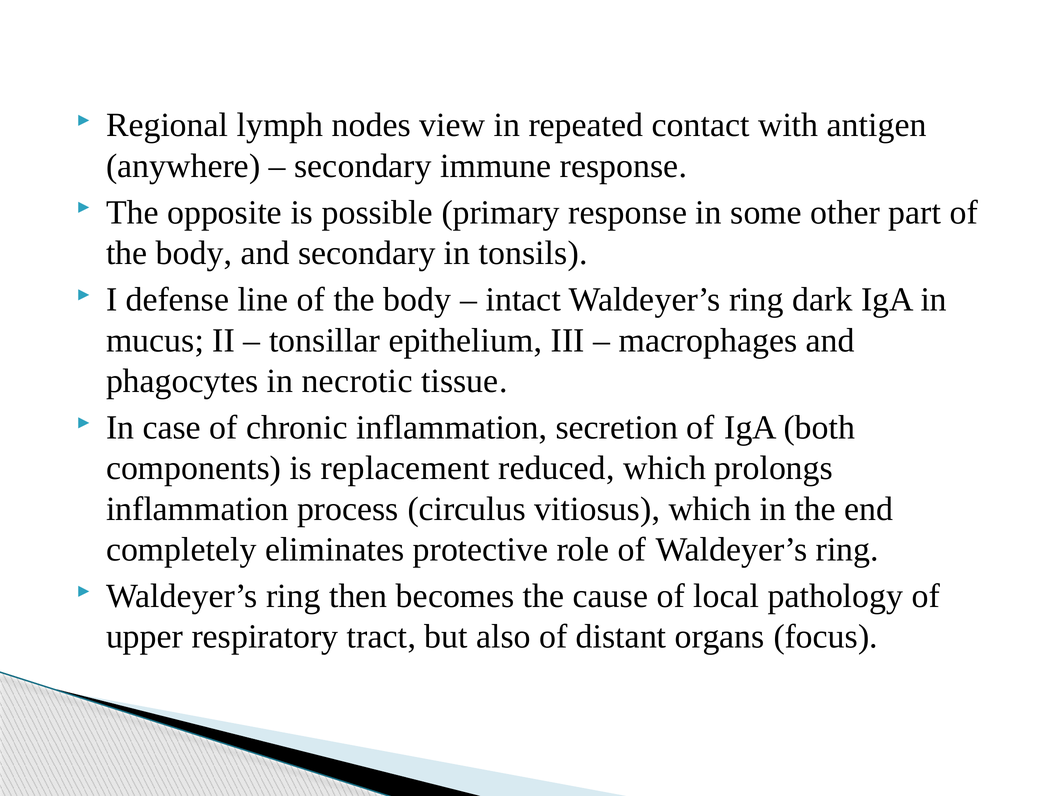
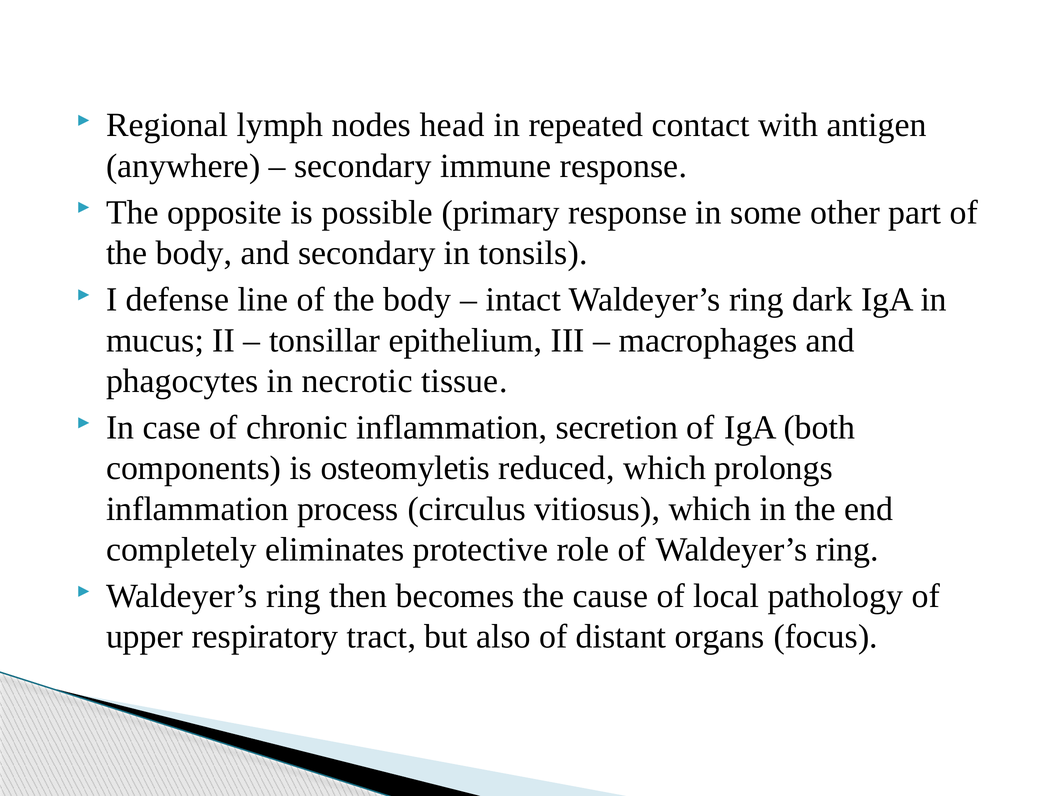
view: view -> head (452, 125)
replacement: replacement -> osteomyletis (405, 468)
